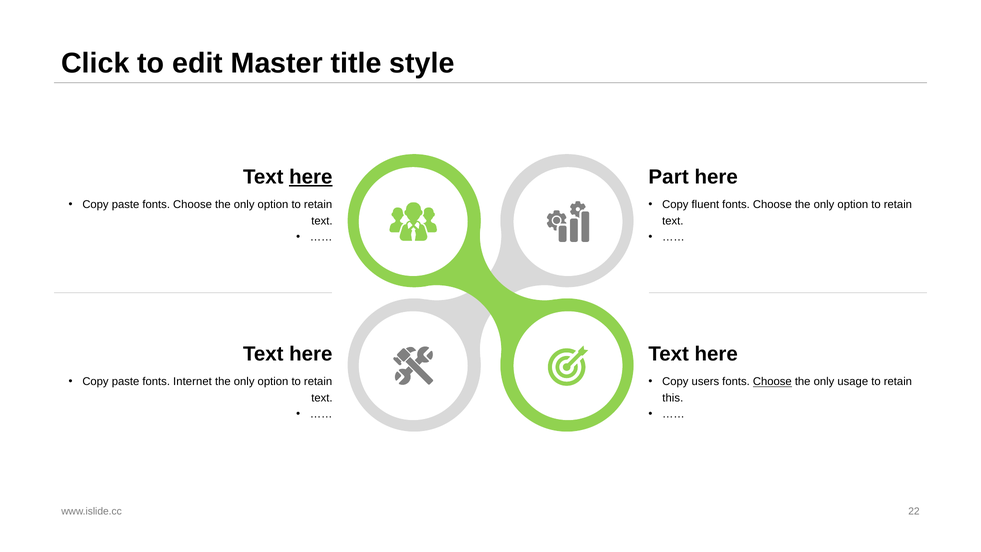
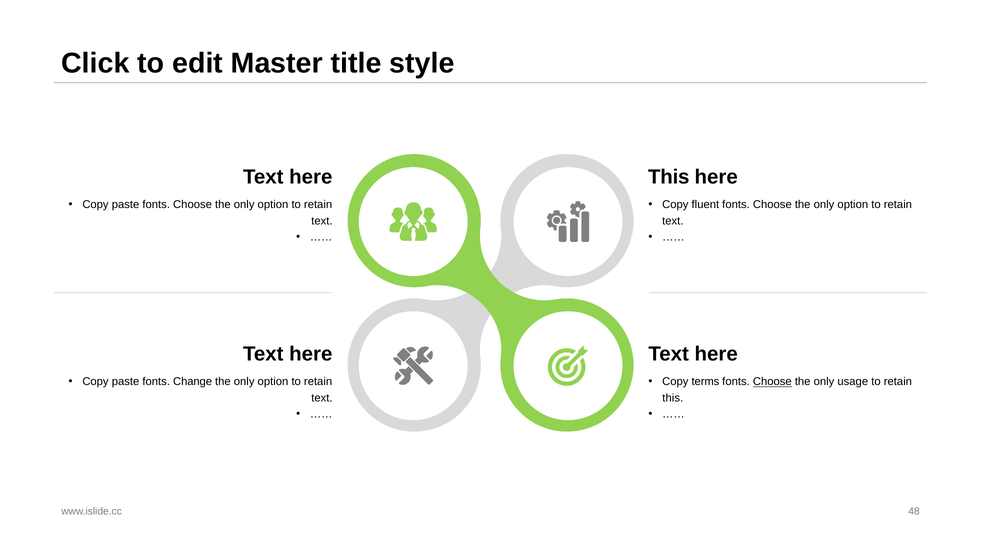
here underline: present -> none (311, 177)
Part: Part -> This (669, 177)
Internet: Internet -> Change (193, 382)
users: users -> terms (705, 382)
22: 22 -> 48 (914, 511)
